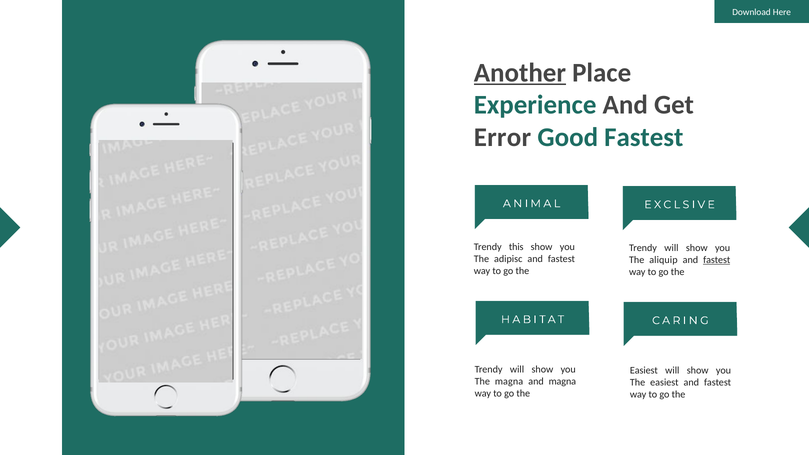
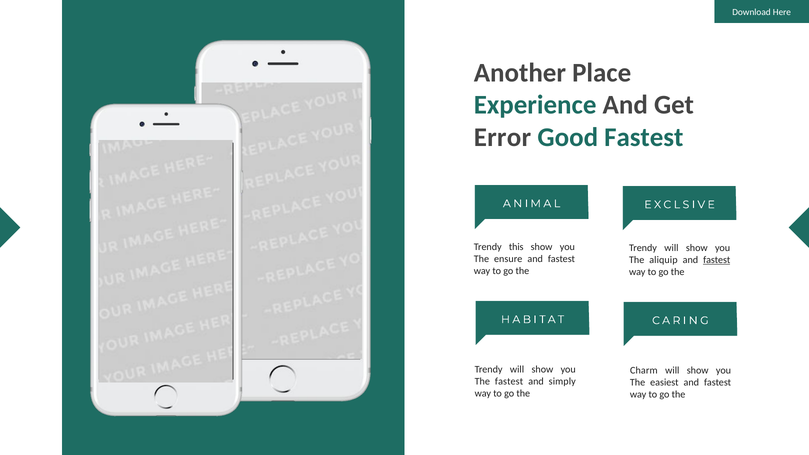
Another underline: present -> none (520, 73)
adipisc: adipisc -> ensure (508, 259)
Easiest: Easiest -> Charm (644, 370)
The magna: magna -> fastest (509, 381)
and magna: magna -> simply (562, 381)
